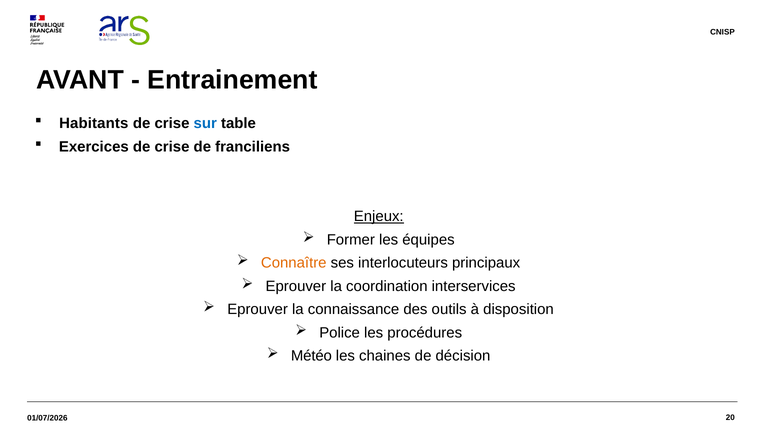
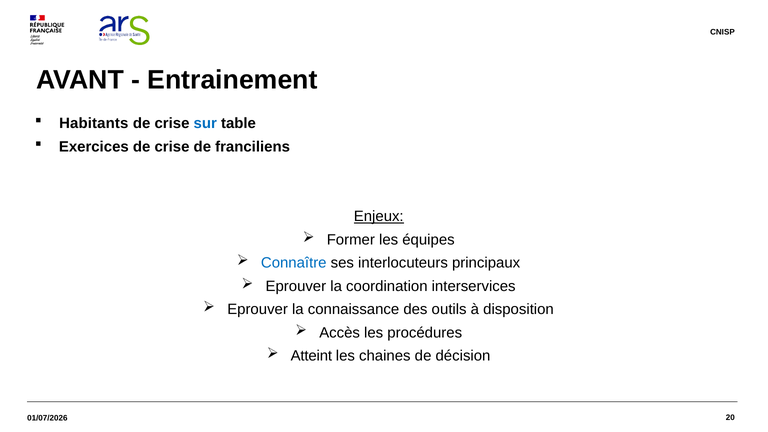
Connaître colour: orange -> blue (294, 263)
Police: Police -> Accès (340, 333)
Météo: Météo -> Atteint (311, 356)
